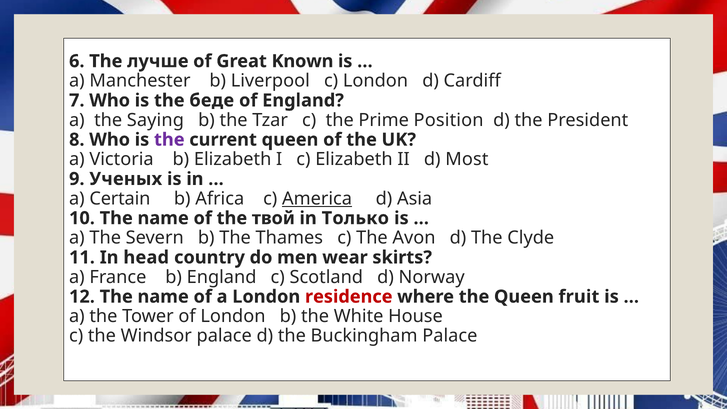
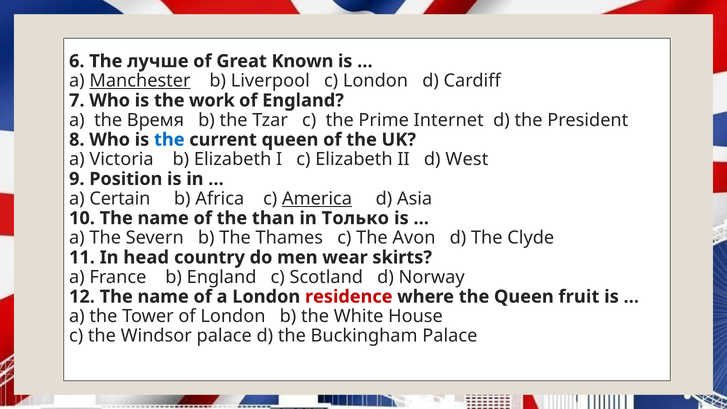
Manchester underline: none -> present (140, 81)
беде: беде -> work (212, 100)
Saying: Saying -> Время (155, 120)
Position: Position -> Internet (449, 120)
the colour: purple -> blue (169, 140)
Most: Most -> West (467, 159)
Ученых: Ученых -> Position (126, 179)
твой: твой -> than (273, 218)
